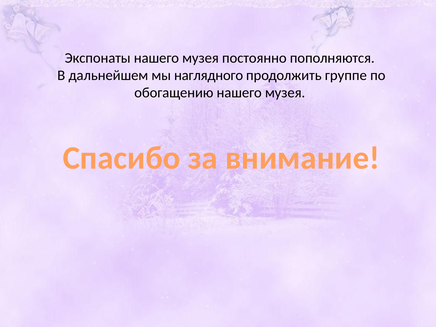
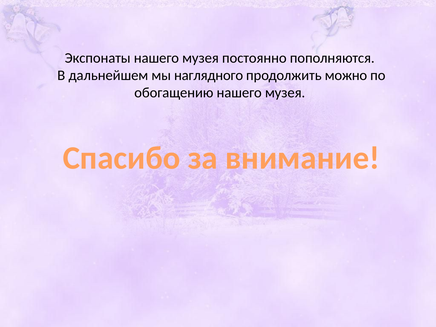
группе: группе -> можно (346, 75)
